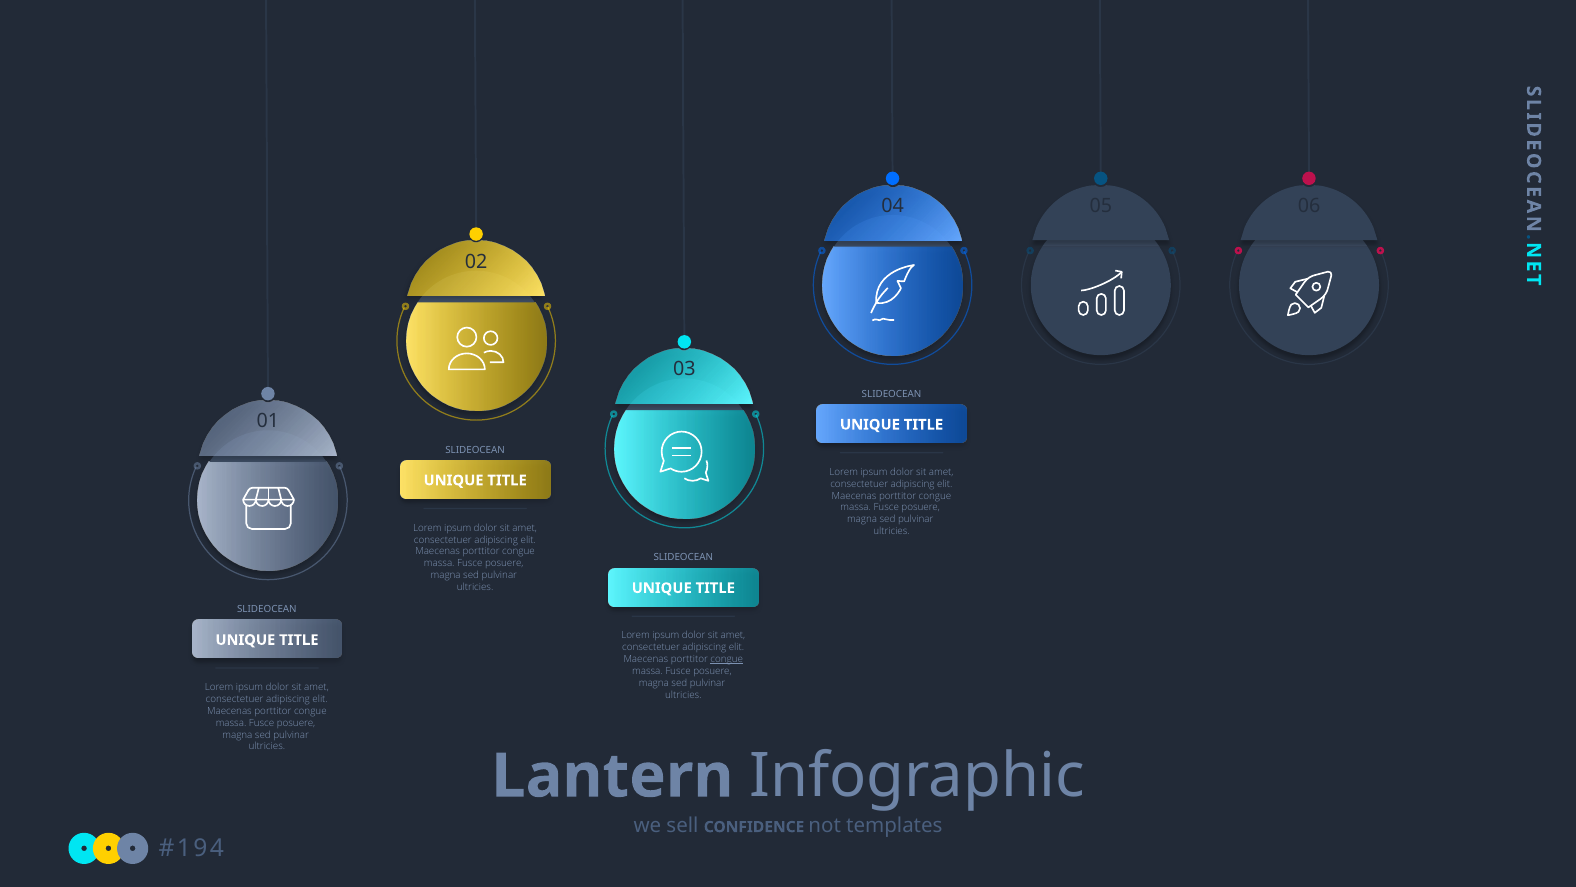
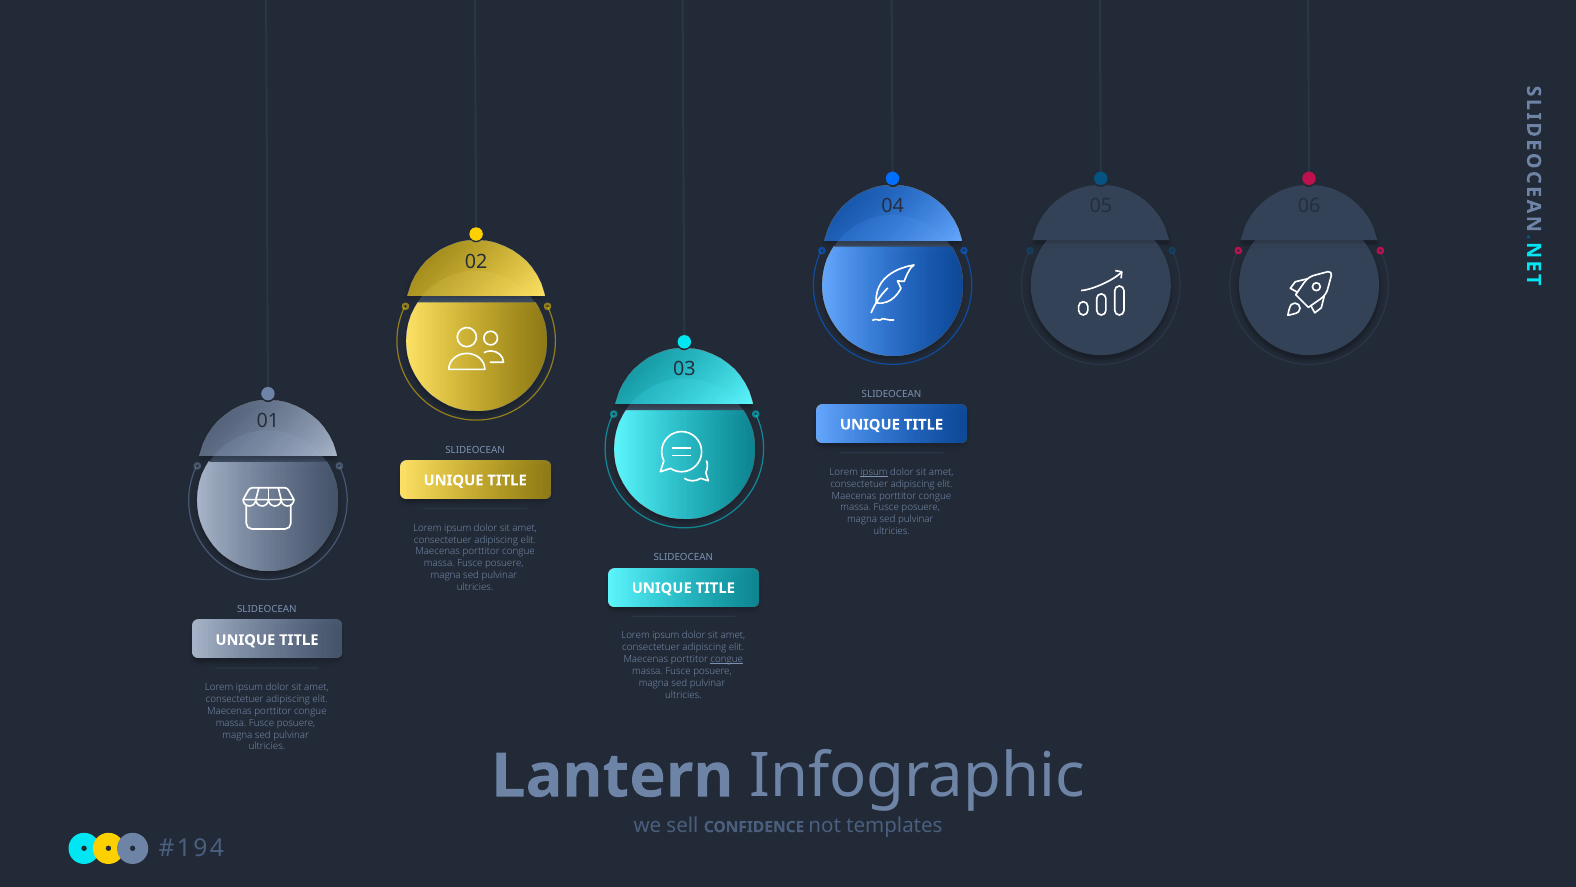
ipsum underline: none -> present (874, 472)
